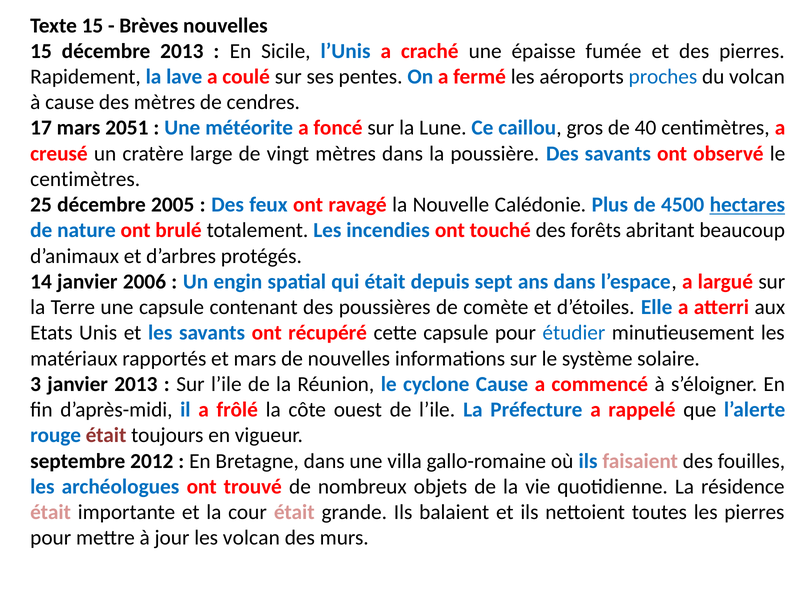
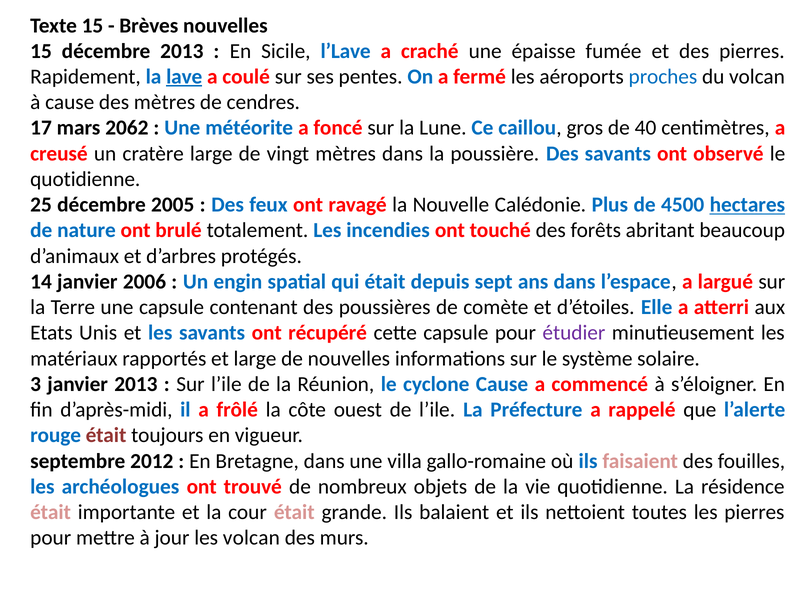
l’Unis: l’Unis -> l’Lave (346, 51)
lave underline: none -> present (184, 77)
2051: 2051 -> 2062 (127, 128)
centimètres: centimètres -> quotidienne (85, 179)
étudier colour: blue -> purple (574, 333)
et mars: mars -> large (255, 358)
